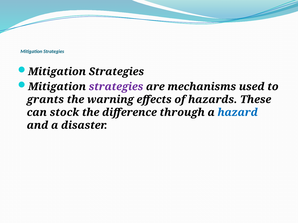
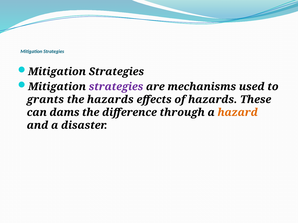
the warning: warning -> hazards (110, 100)
stock: stock -> dams (64, 113)
hazard colour: blue -> orange (238, 113)
